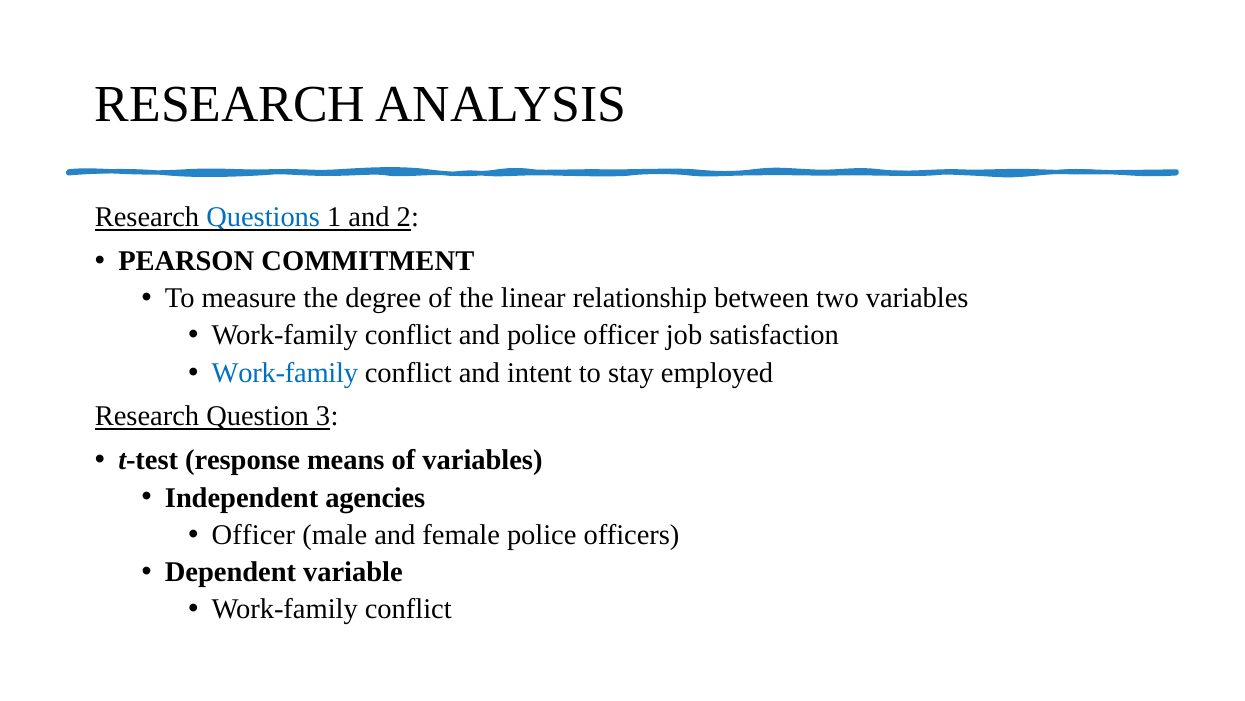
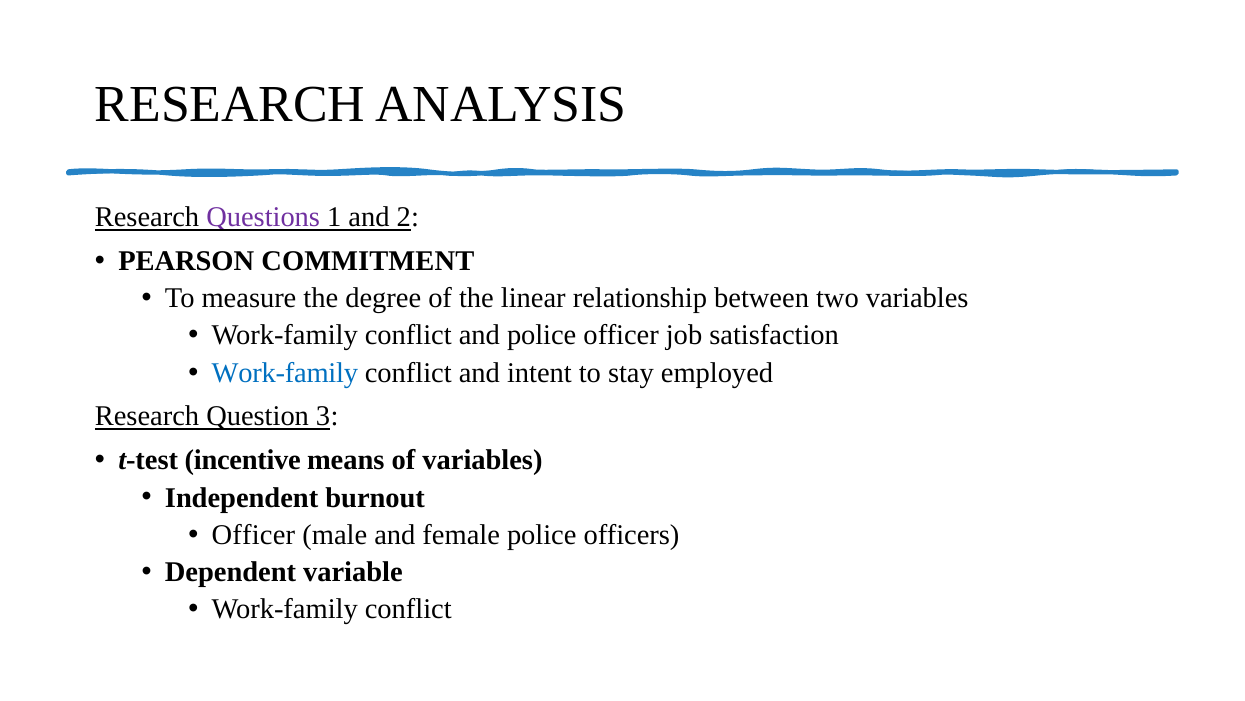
Questions colour: blue -> purple (263, 217)
response: response -> incentive (243, 460)
agencies: agencies -> burnout (375, 497)
